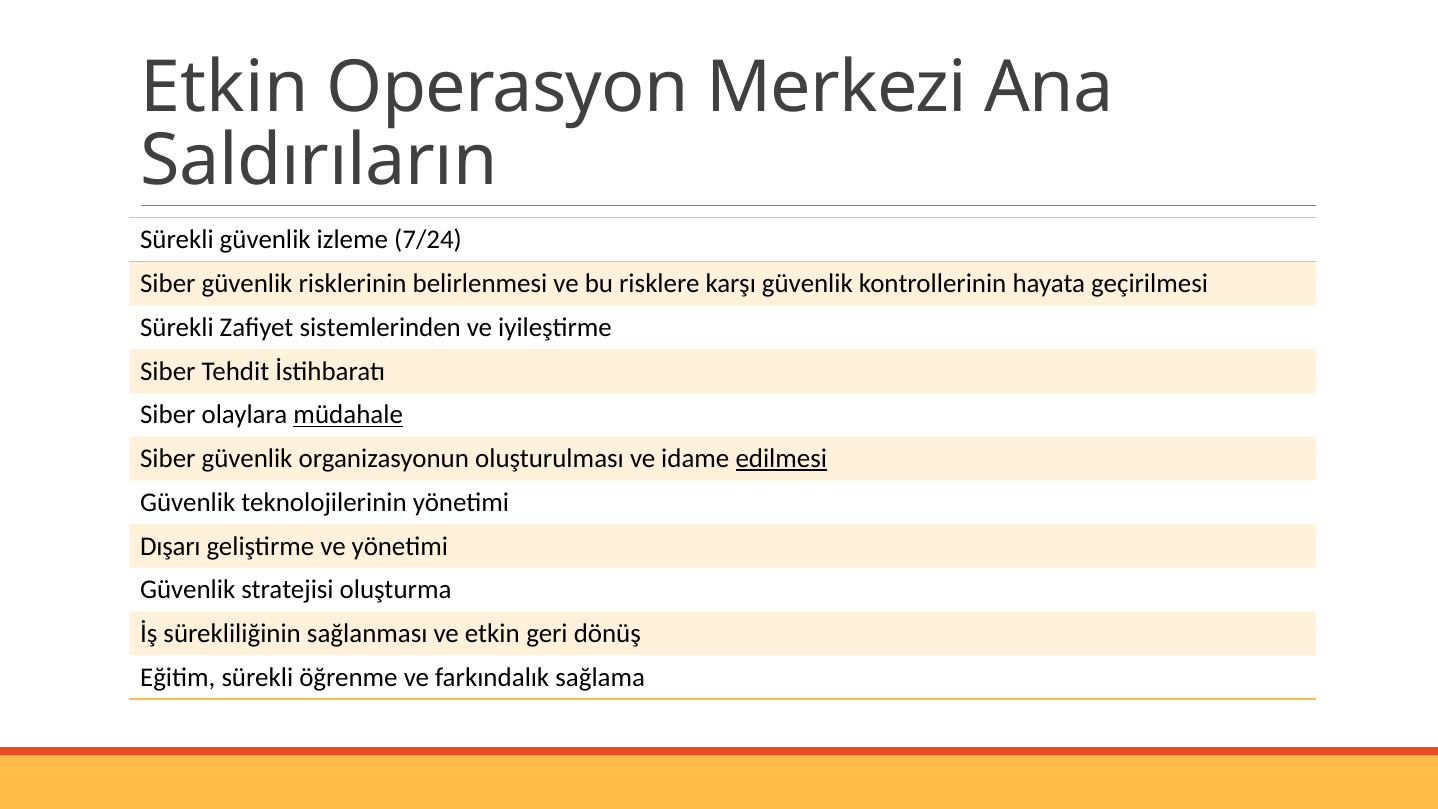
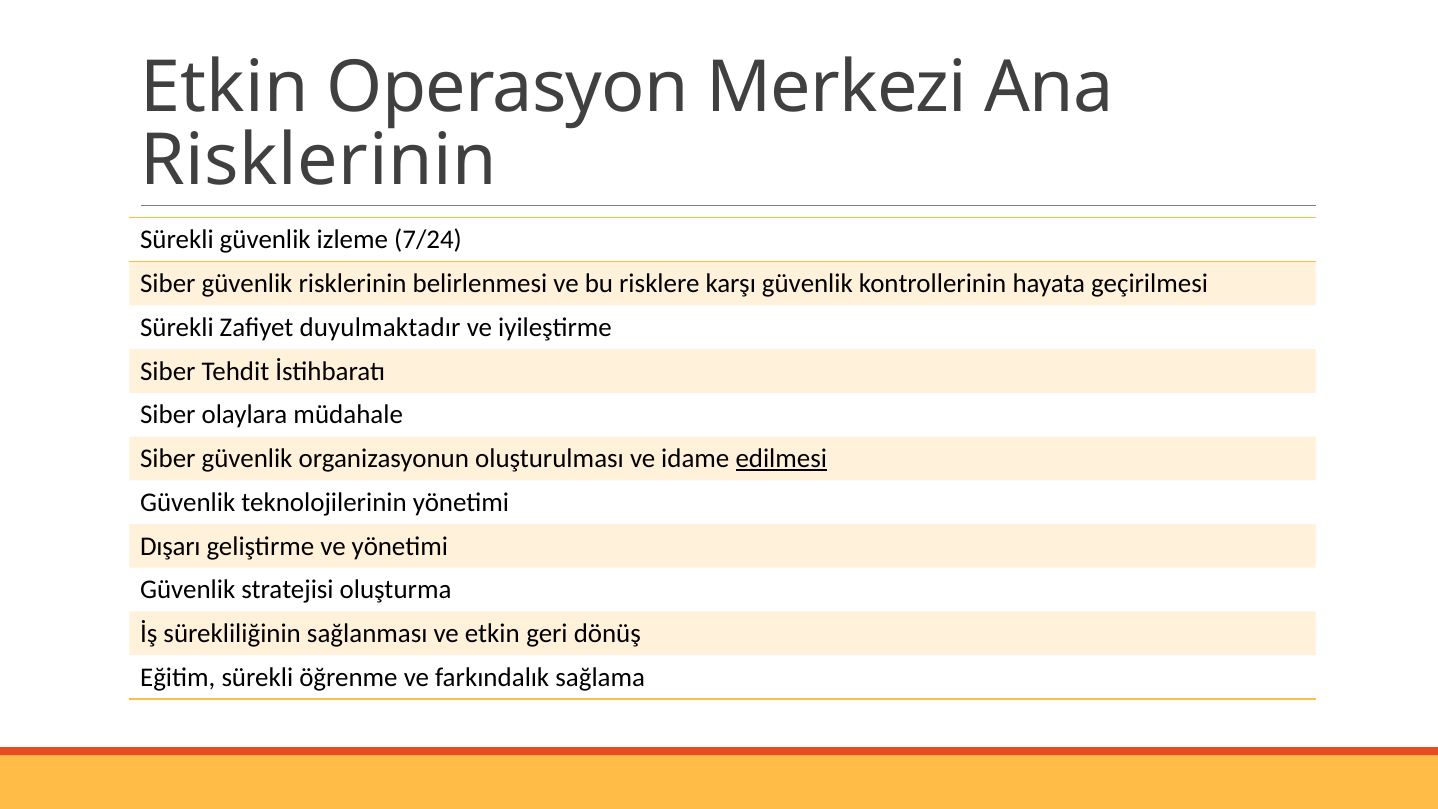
Saldırıların: Saldırıların -> Risklerinin (318, 161)
sistemlerinden: sistemlerinden -> duyulmaktadır (380, 327)
müdahale underline: present -> none (348, 415)
